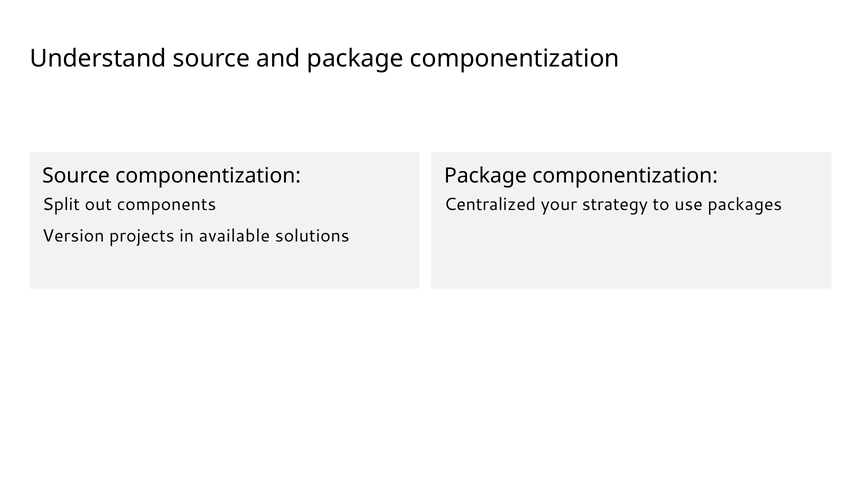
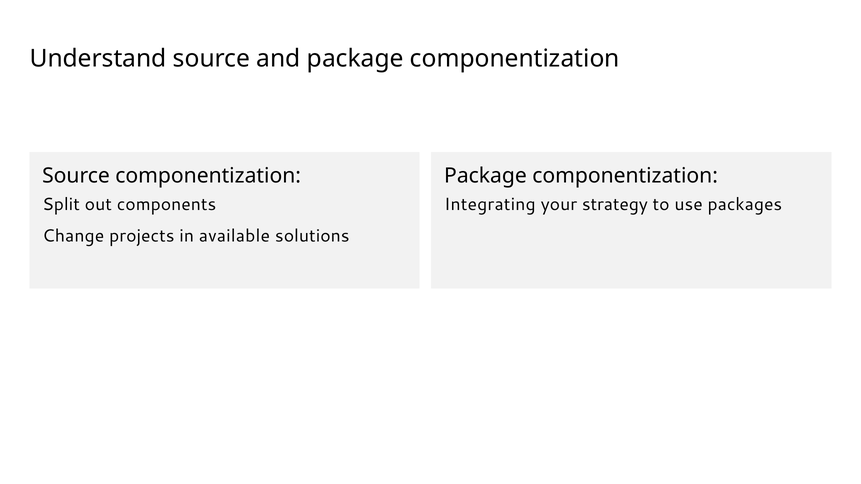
Centralized: Centralized -> Integrating (490, 204)
Version: Version -> Change (73, 236)
